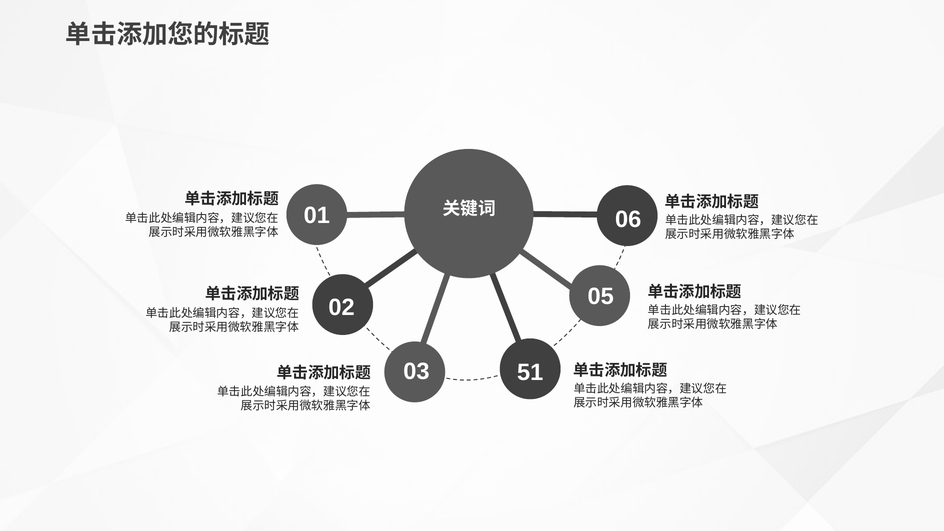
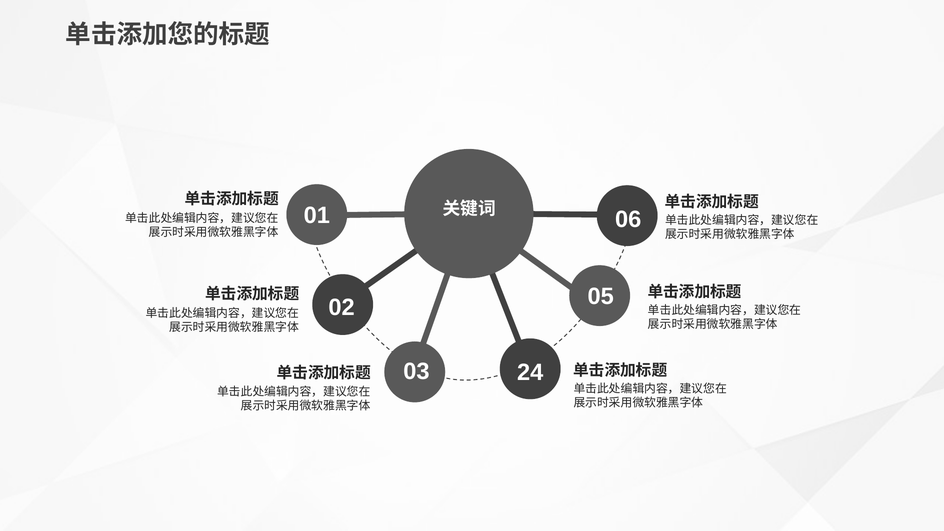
51: 51 -> 24 (530, 372)
